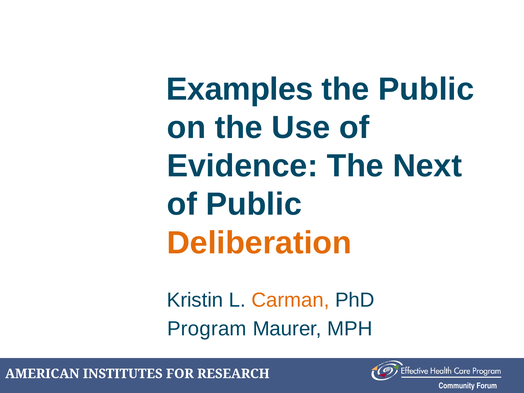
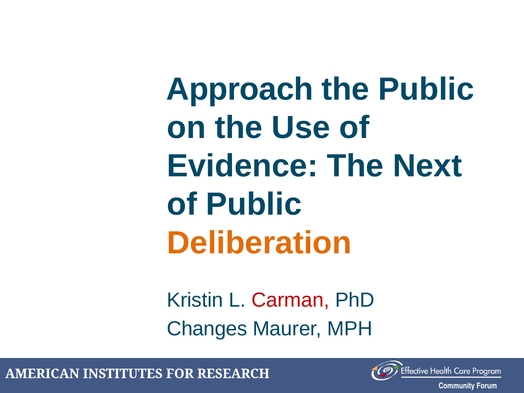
Examples: Examples -> Approach (240, 89)
Carman colour: orange -> red (290, 300)
Program: Program -> Changes (207, 329)
